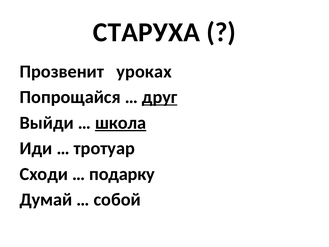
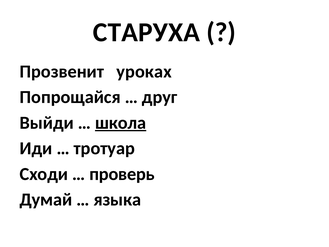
друг underline: present -> none (160, 97)
подарку: подарку -> проверь (122, 174)
собой: собой -> языка (117, 199)
